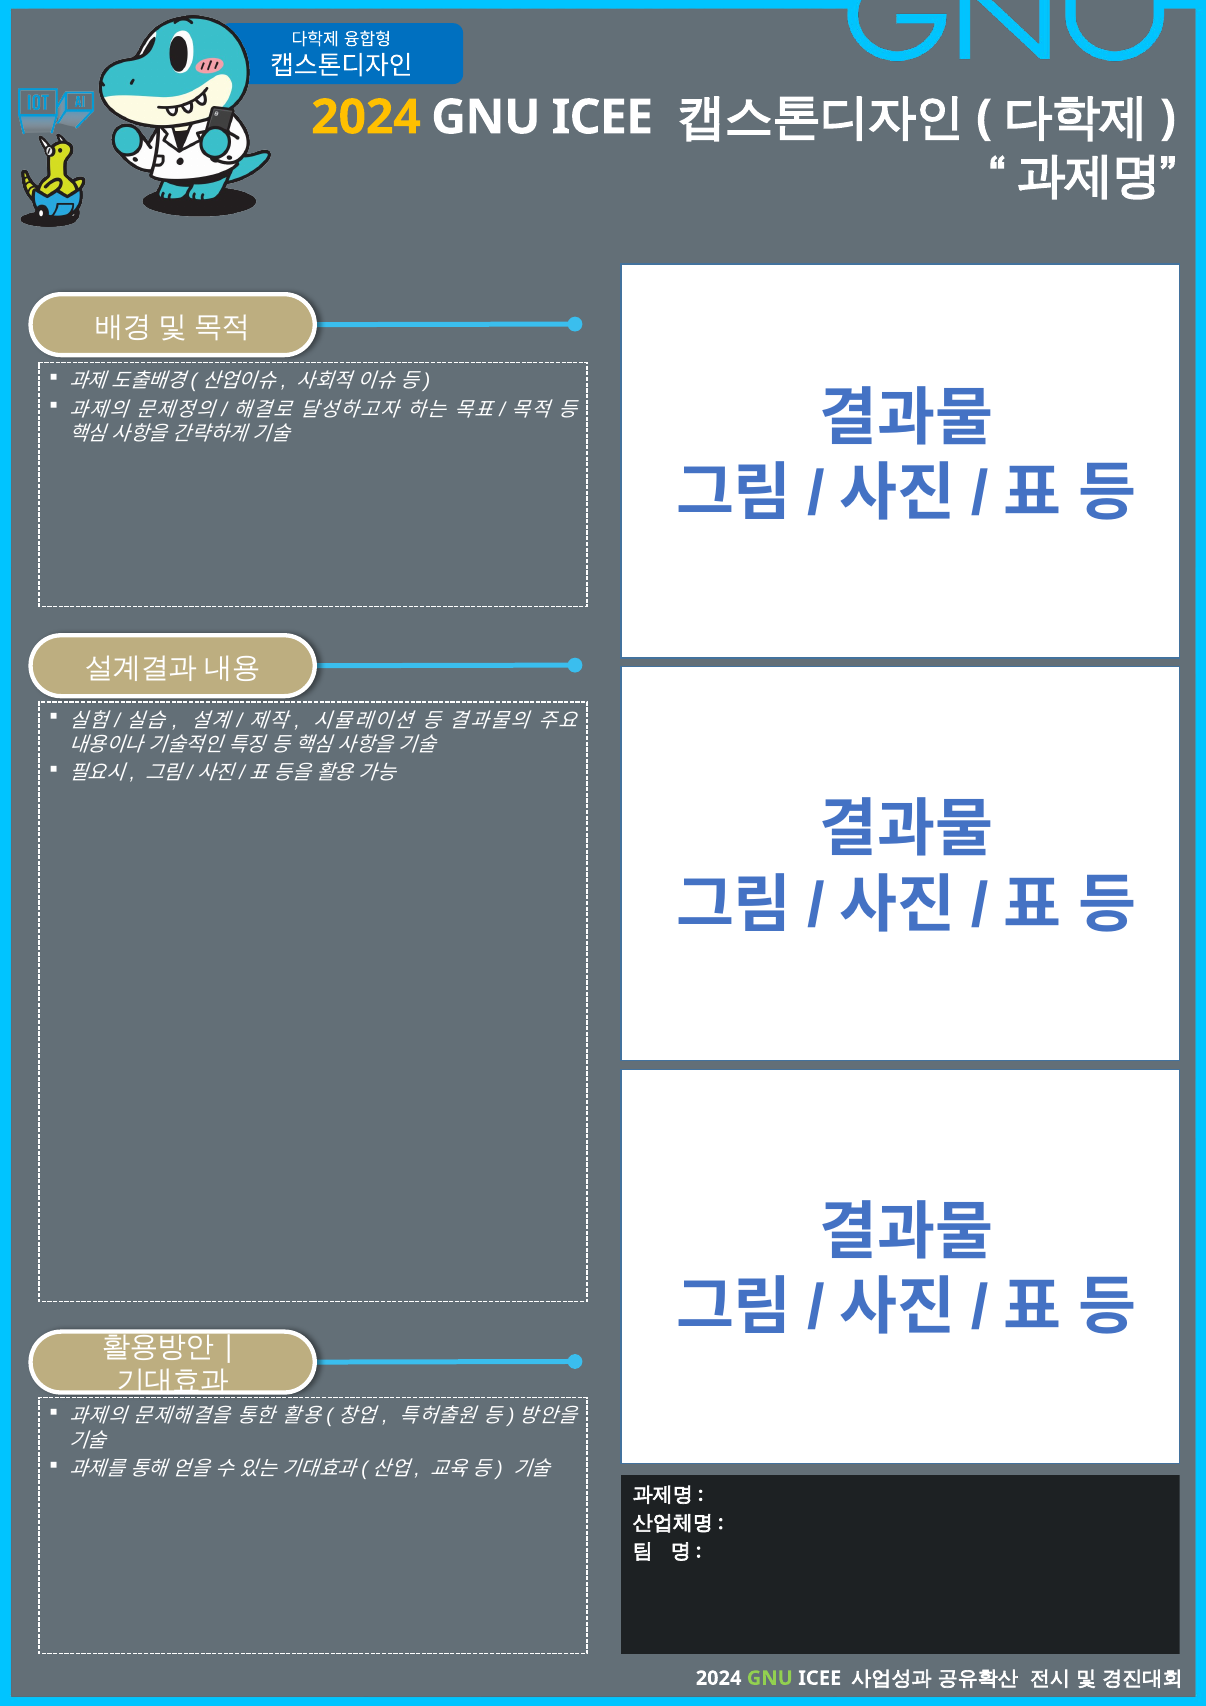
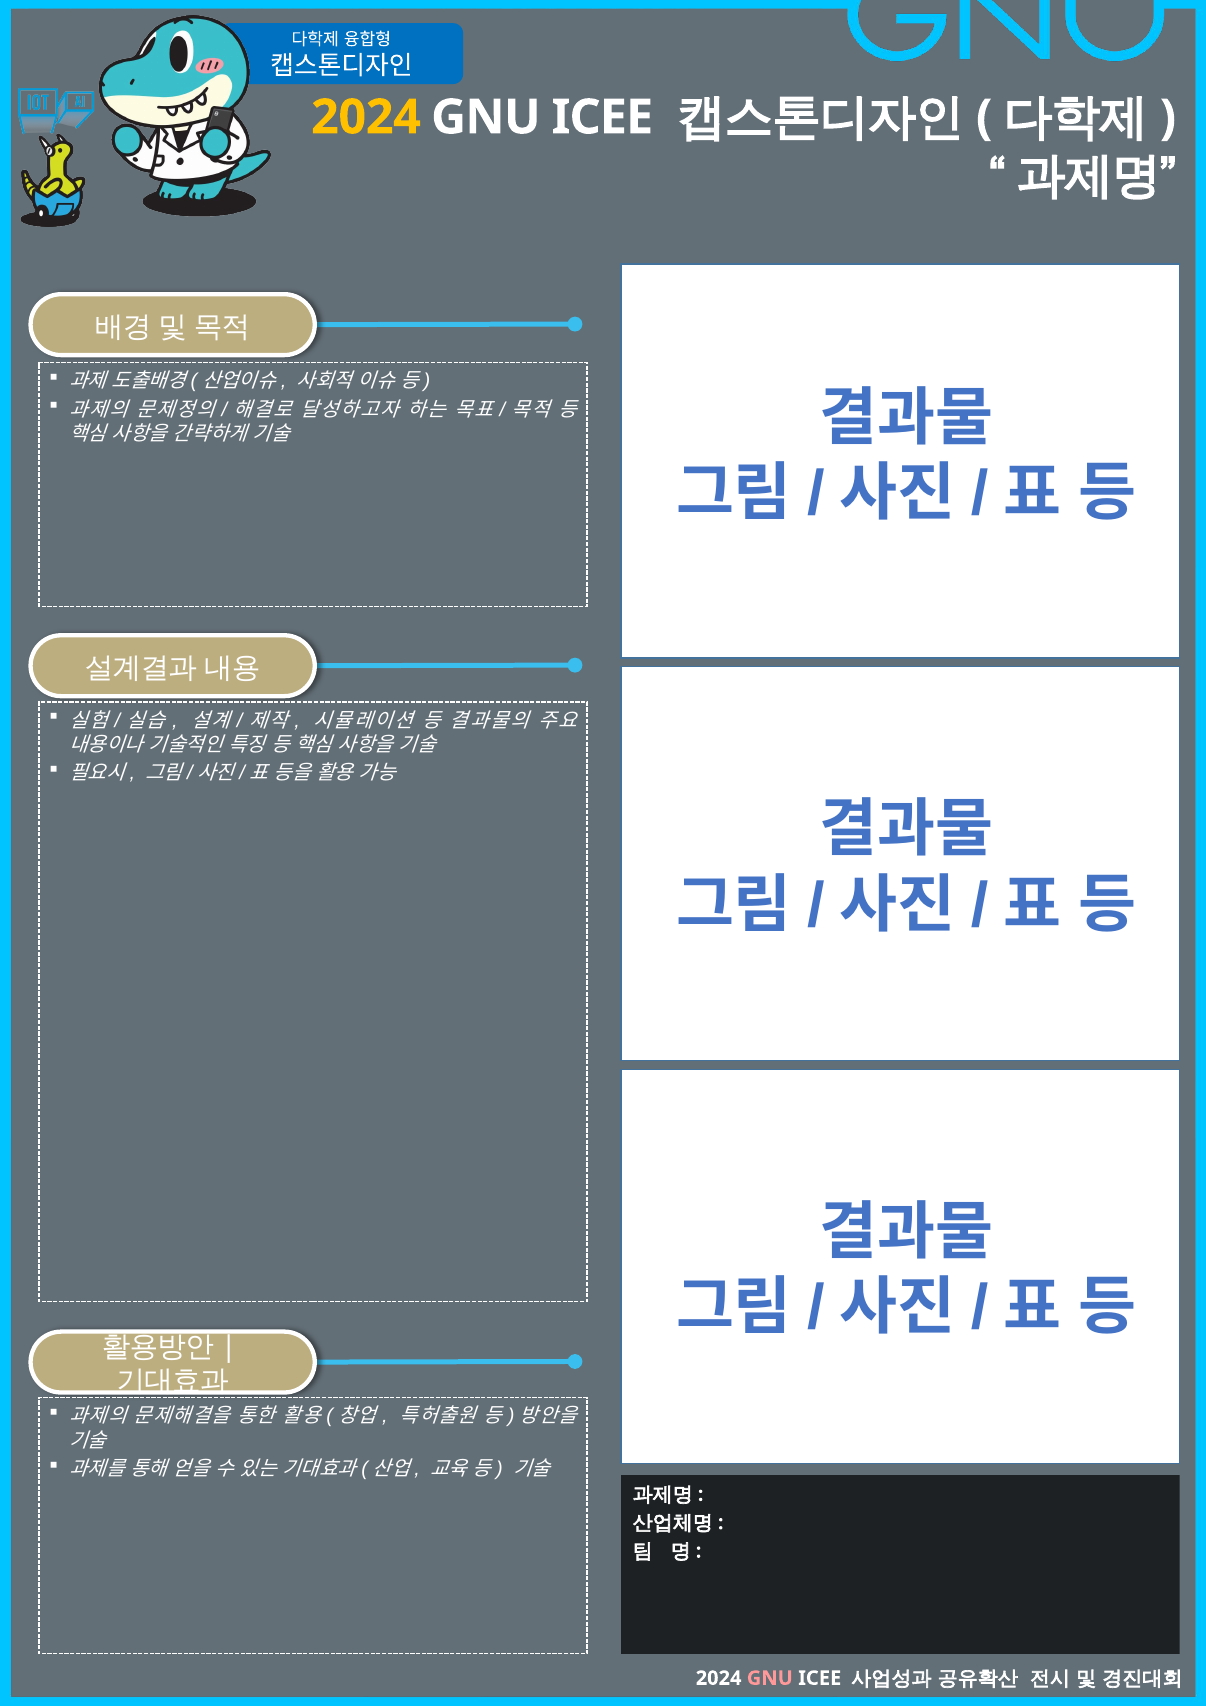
GNU colour: light green -> pink (770, 1678)
